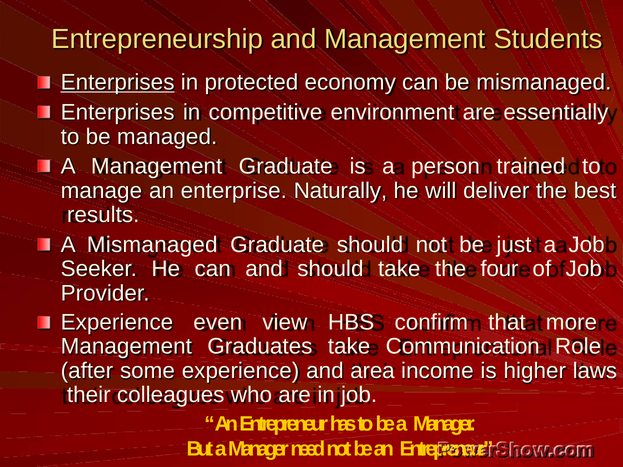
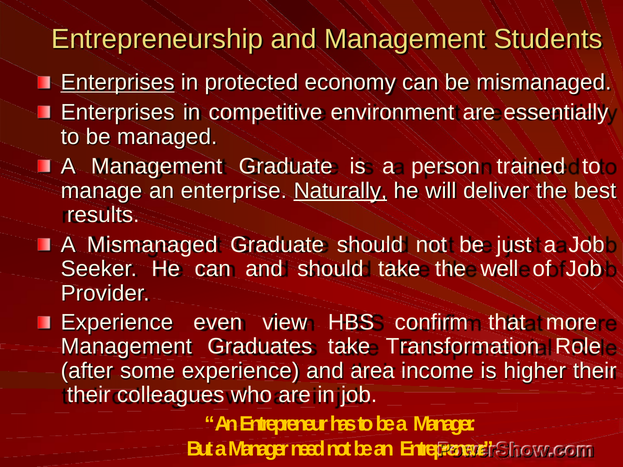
Naturally underline: none -> present (340, 191)
four: four -> well (499, 269)
Communication: Communication -> Transformation (463, 347)
higher laws: laws -> their (595, 371)
